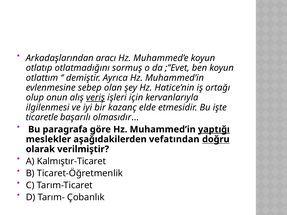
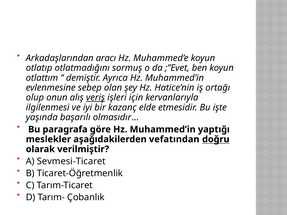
ticaretle: ticaretle -> yaşında (42, 117)
yaptığı underline: present -> none (214, 130)
Kalmıştır-Ticaret: Kalmıştır-Ticaret -> Sevmesi-Ticaret (71, 161)
